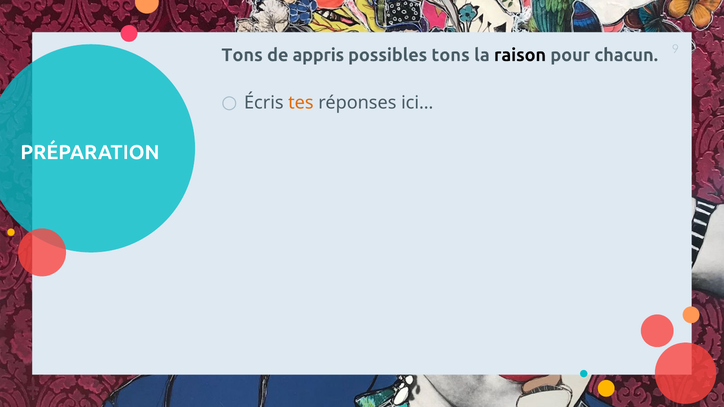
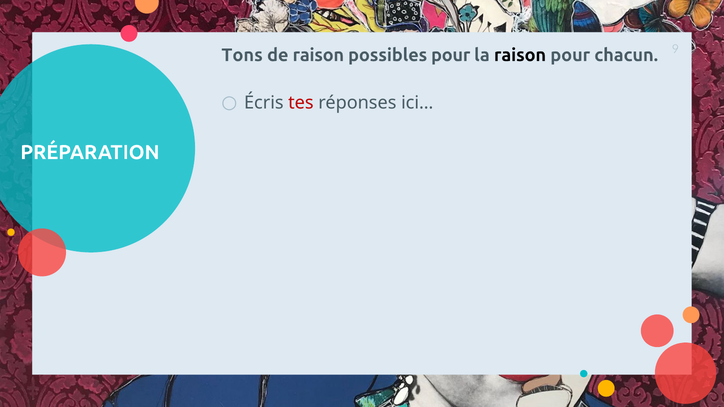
de appris: appris -> raison (318, 55)
possibles tons: tons -> pour (451, 55)
tes colour: orange -> red (301, 103)
